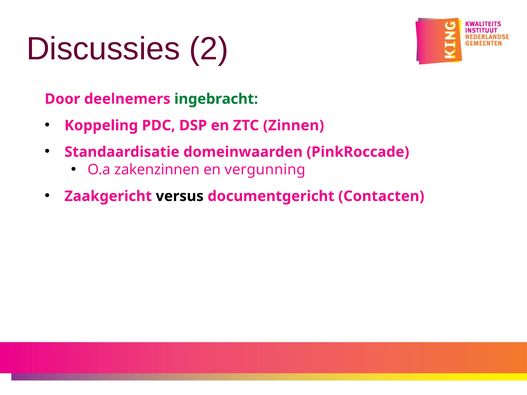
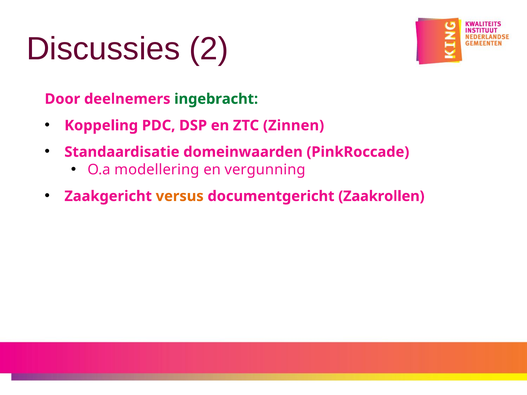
zakenzinnen: zakenzinnen -> modellering (157, 170)
versus colour: black -> orange (180, 196)
Contacten: Contacten -> Zaakrollen (381, 196)
